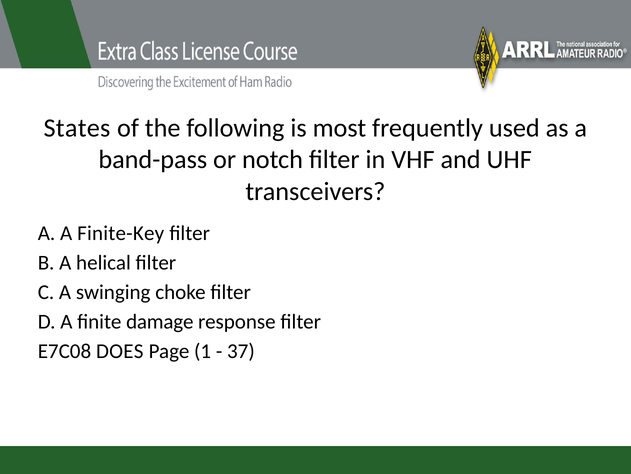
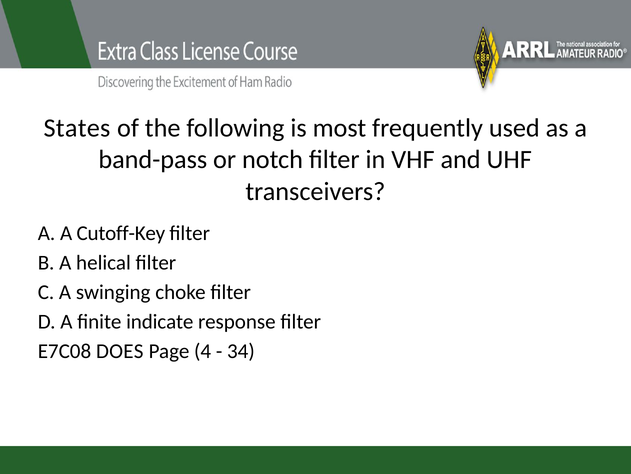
Finite-Key: Finite-Key -> Cutoff-Key (121, 233)
damage: damage -> indicate (160, 321)
1: 1 -> 4 (203, 351)
37: 37 -> 34 (241, 351)
